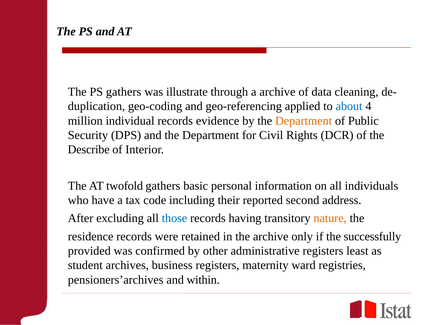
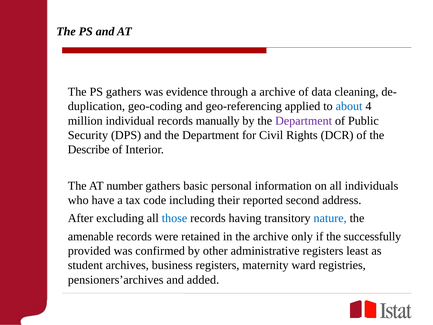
illustrate: illustrate -> evidence (187, 92)
evidence: evidence -> manually (218, 121)
Department colour: orange -> purple (304, 121)
twofold: twofold -> number (125, 186)
nature colour: orange -> blue (330, 218)
residence: residence -> amenable (91, 236)
within: within -> added (203, 280)
